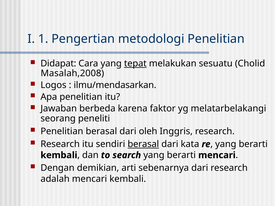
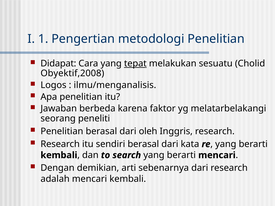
Masalah,2008: Masalah,2008 -> Obyektif,2008 (72, 73)
ilmu/mendasarkan: ilmu/mendasarkan -> ilmu/menganalisis (115, 85)
berasal underline: present -> none (143, 144)
